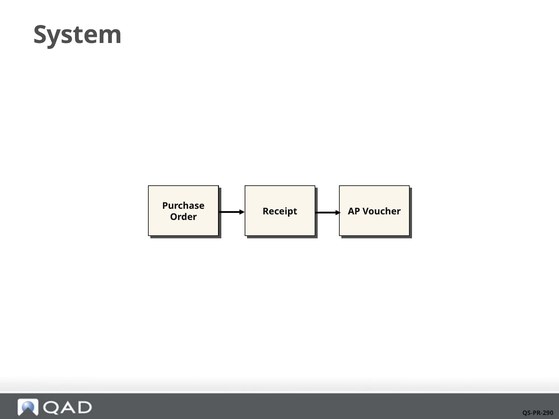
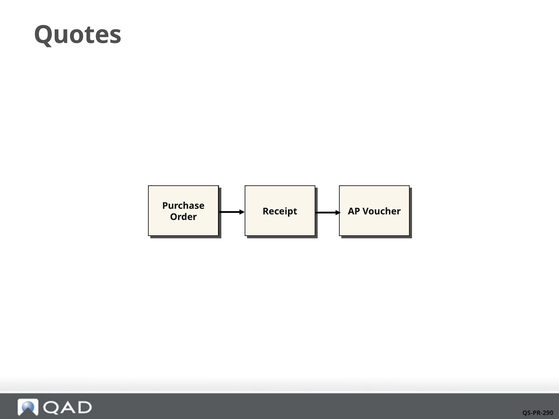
System: System -> Quotes (78, 35)
